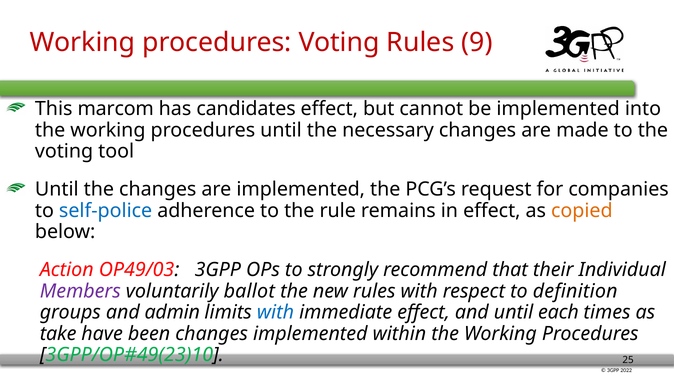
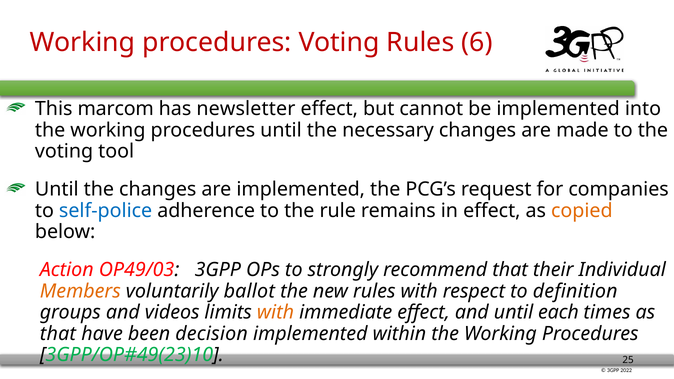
9: 9 -> 6 (477, 43)
candidates: candidates -> newsletter (246, 109)
Members colour: purple -> orange (80, 291)
admin: admin -> videos (172, 312)
with colour: blue -> orange (275, 312)
take: take -> that (58, 334)
been changes: changes -> decision (212, 334)
